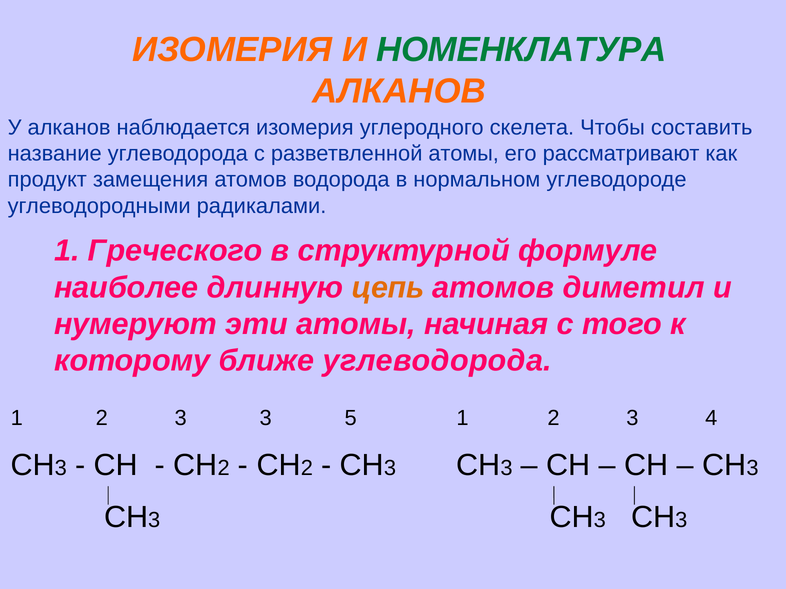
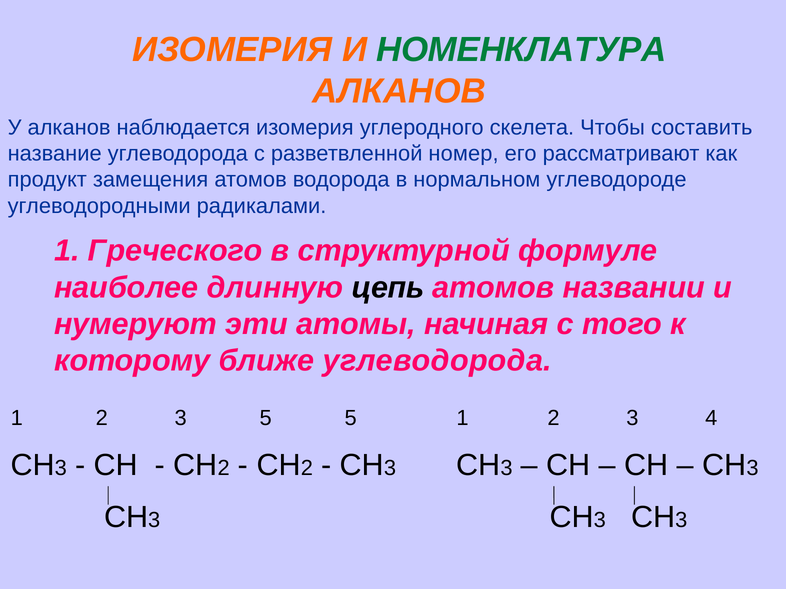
разветвленной атомы: атомы -> номер (464, 154)
цепь colour: orange -> black (388, 288)
диметил: диметил -> названии (634, 288)
3 3: 3 -> 5 (266, 418)
